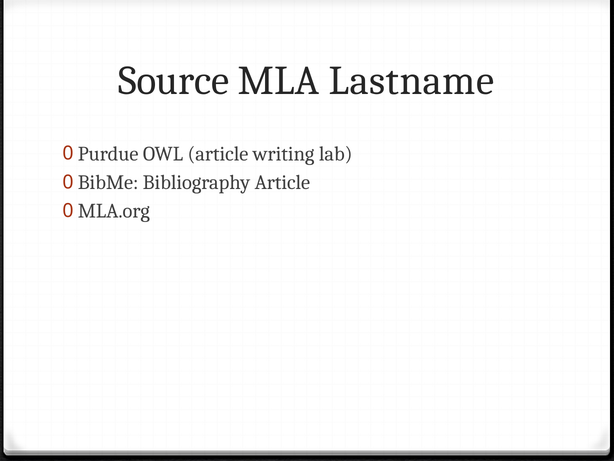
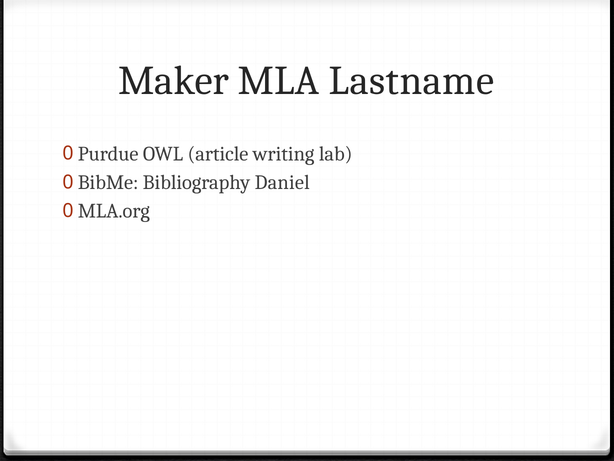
Source: Source -> Maker (174, 81)
Bibliography Article: Article -> Daniel (282, 182)
